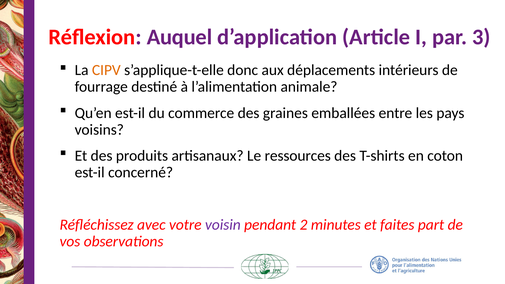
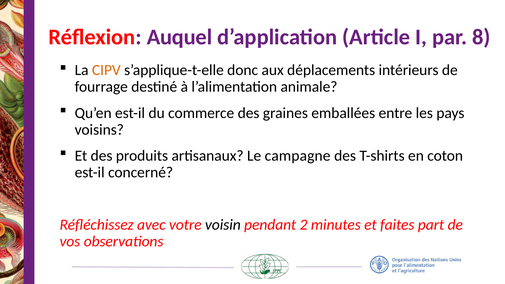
3: 3 -> 8 (481, 37)
ressources: ressources -> campagne (298, 156)
voisin colour: purple -> black (223, 225)
